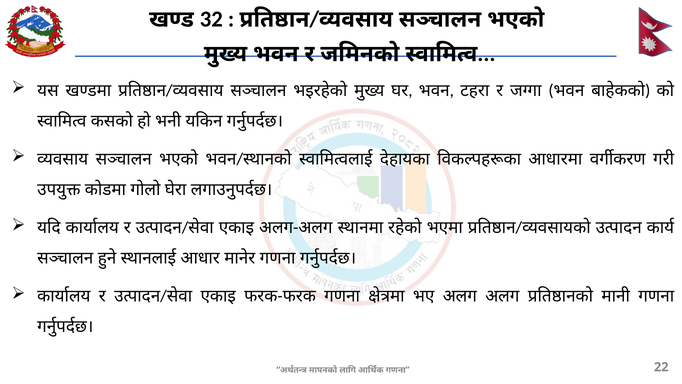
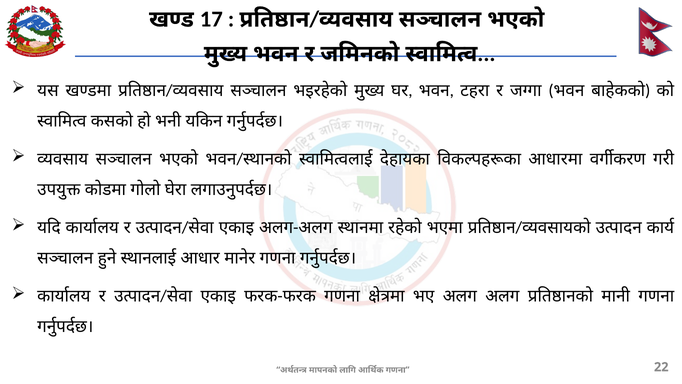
32: 32 -> 17 (211, 19)
